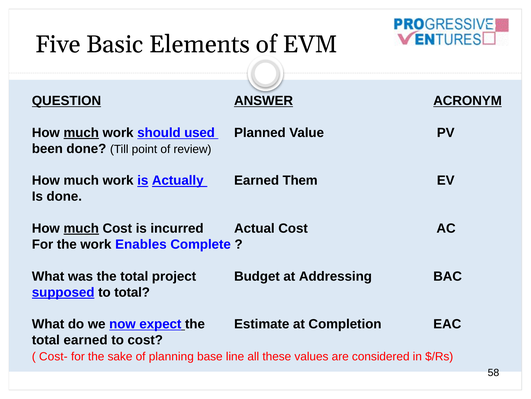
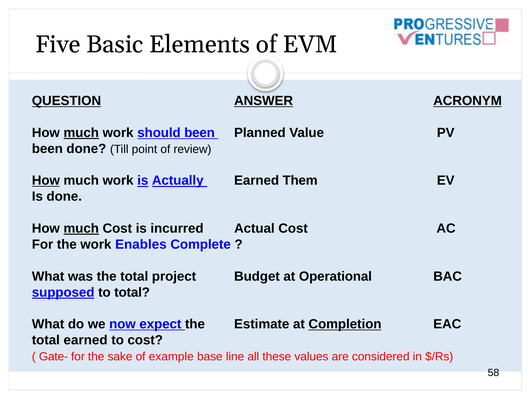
should used: used -> been (200, 132)
How underline: none -> present (46, 180)
Addressing: Addressing -> Operational (335, 276)
Completion underline: none -> present (345, 324)
Cost-: Cost- -> Gate- (53, 356)
planning: planning -> example (171, 356)
